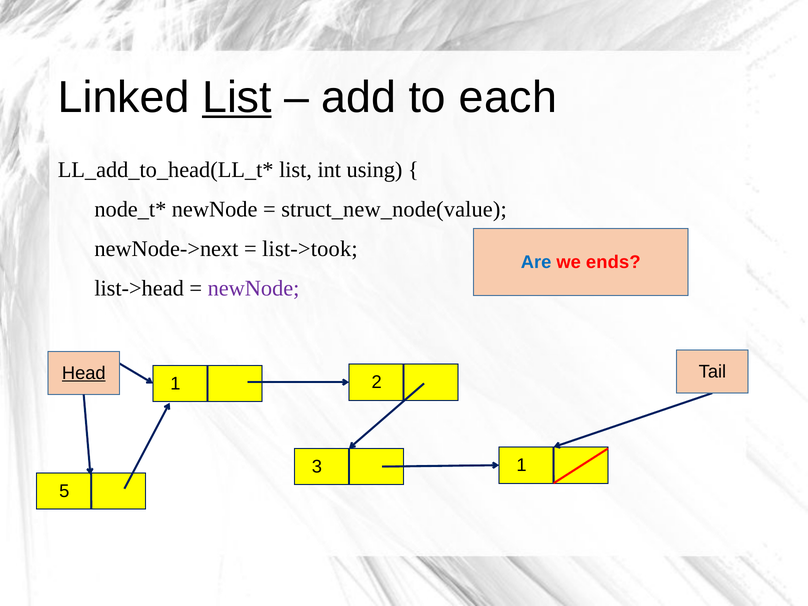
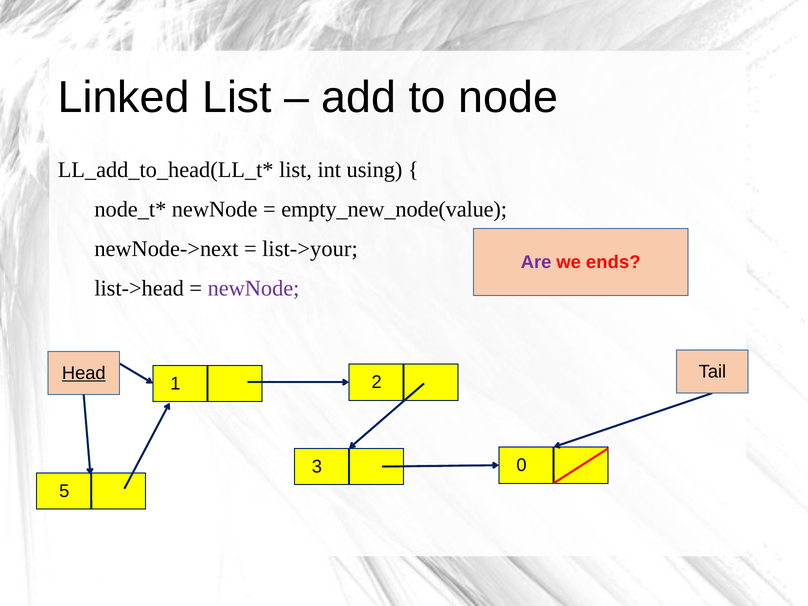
List underline: present -> none (237, 98)
each: each -> node (508, 98)
struct_new_node(value: struct_new_node(value -> empty_new_node(value (394, 209)
list->took: list->took -> list->your (310, 249)
Are colour: blue -> purple (536, 262)
3 1: 1 -> 0 (522, 465)
